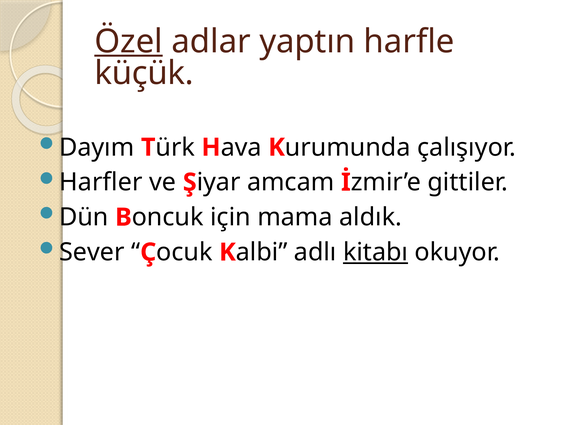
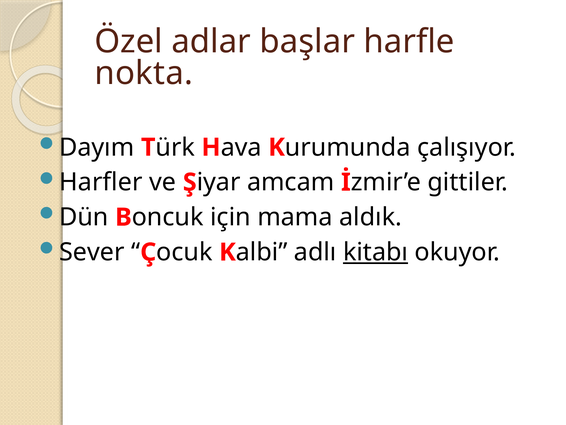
Özel underline: present -> none (129, 41)
yaptın: yaptın -> başlar (307, 41)
küçük: küçük -> nokta (144, 73)
